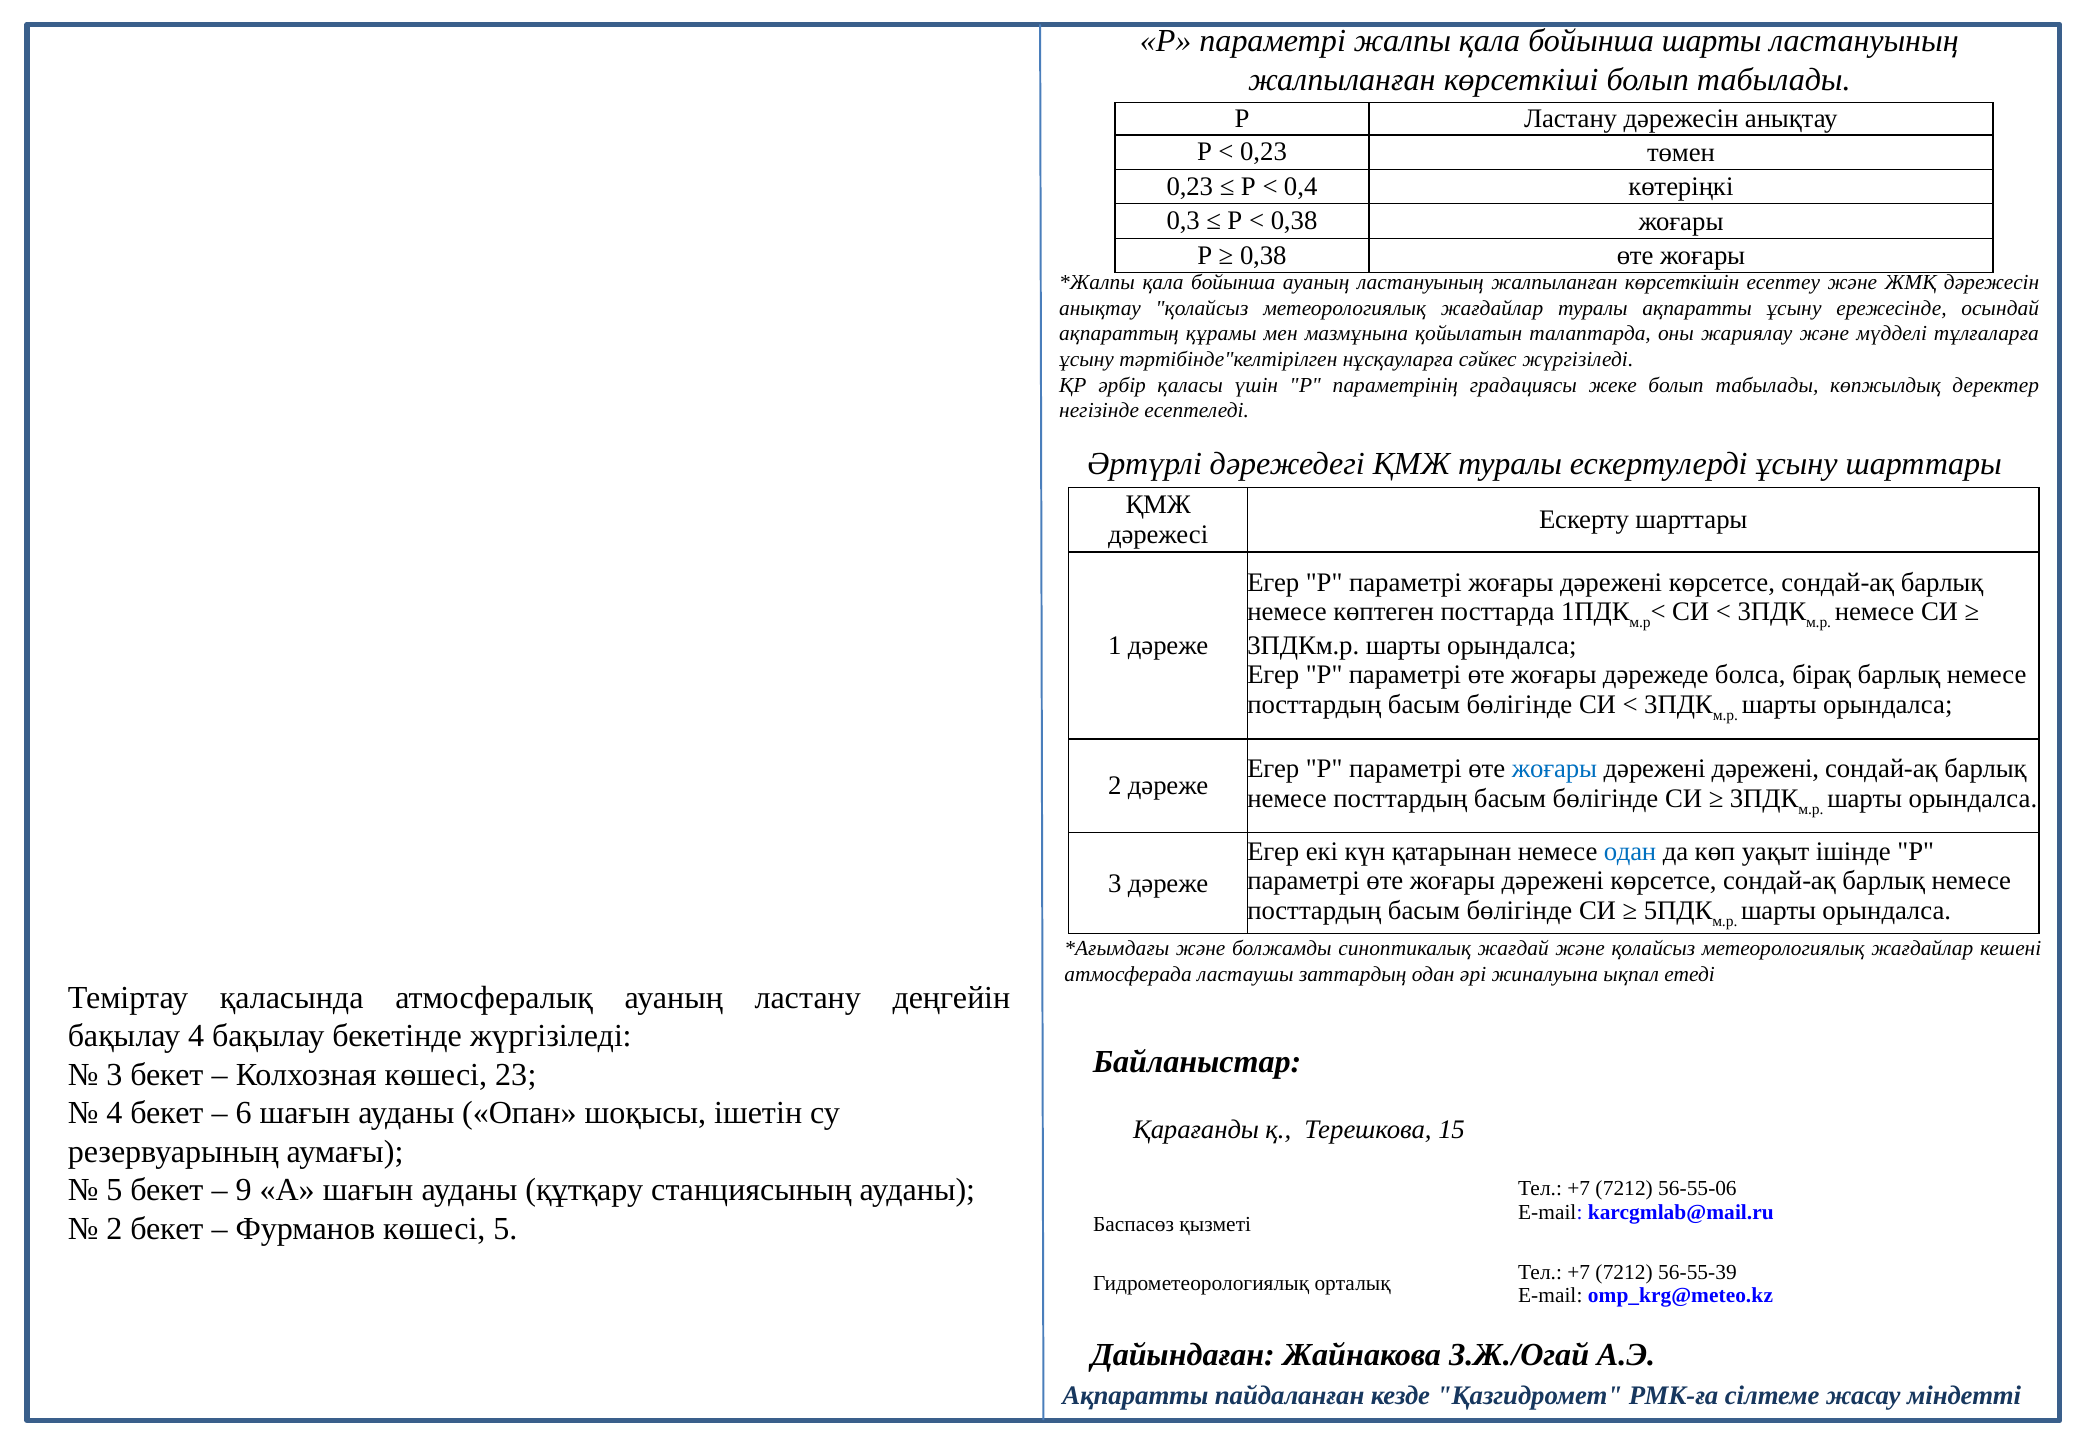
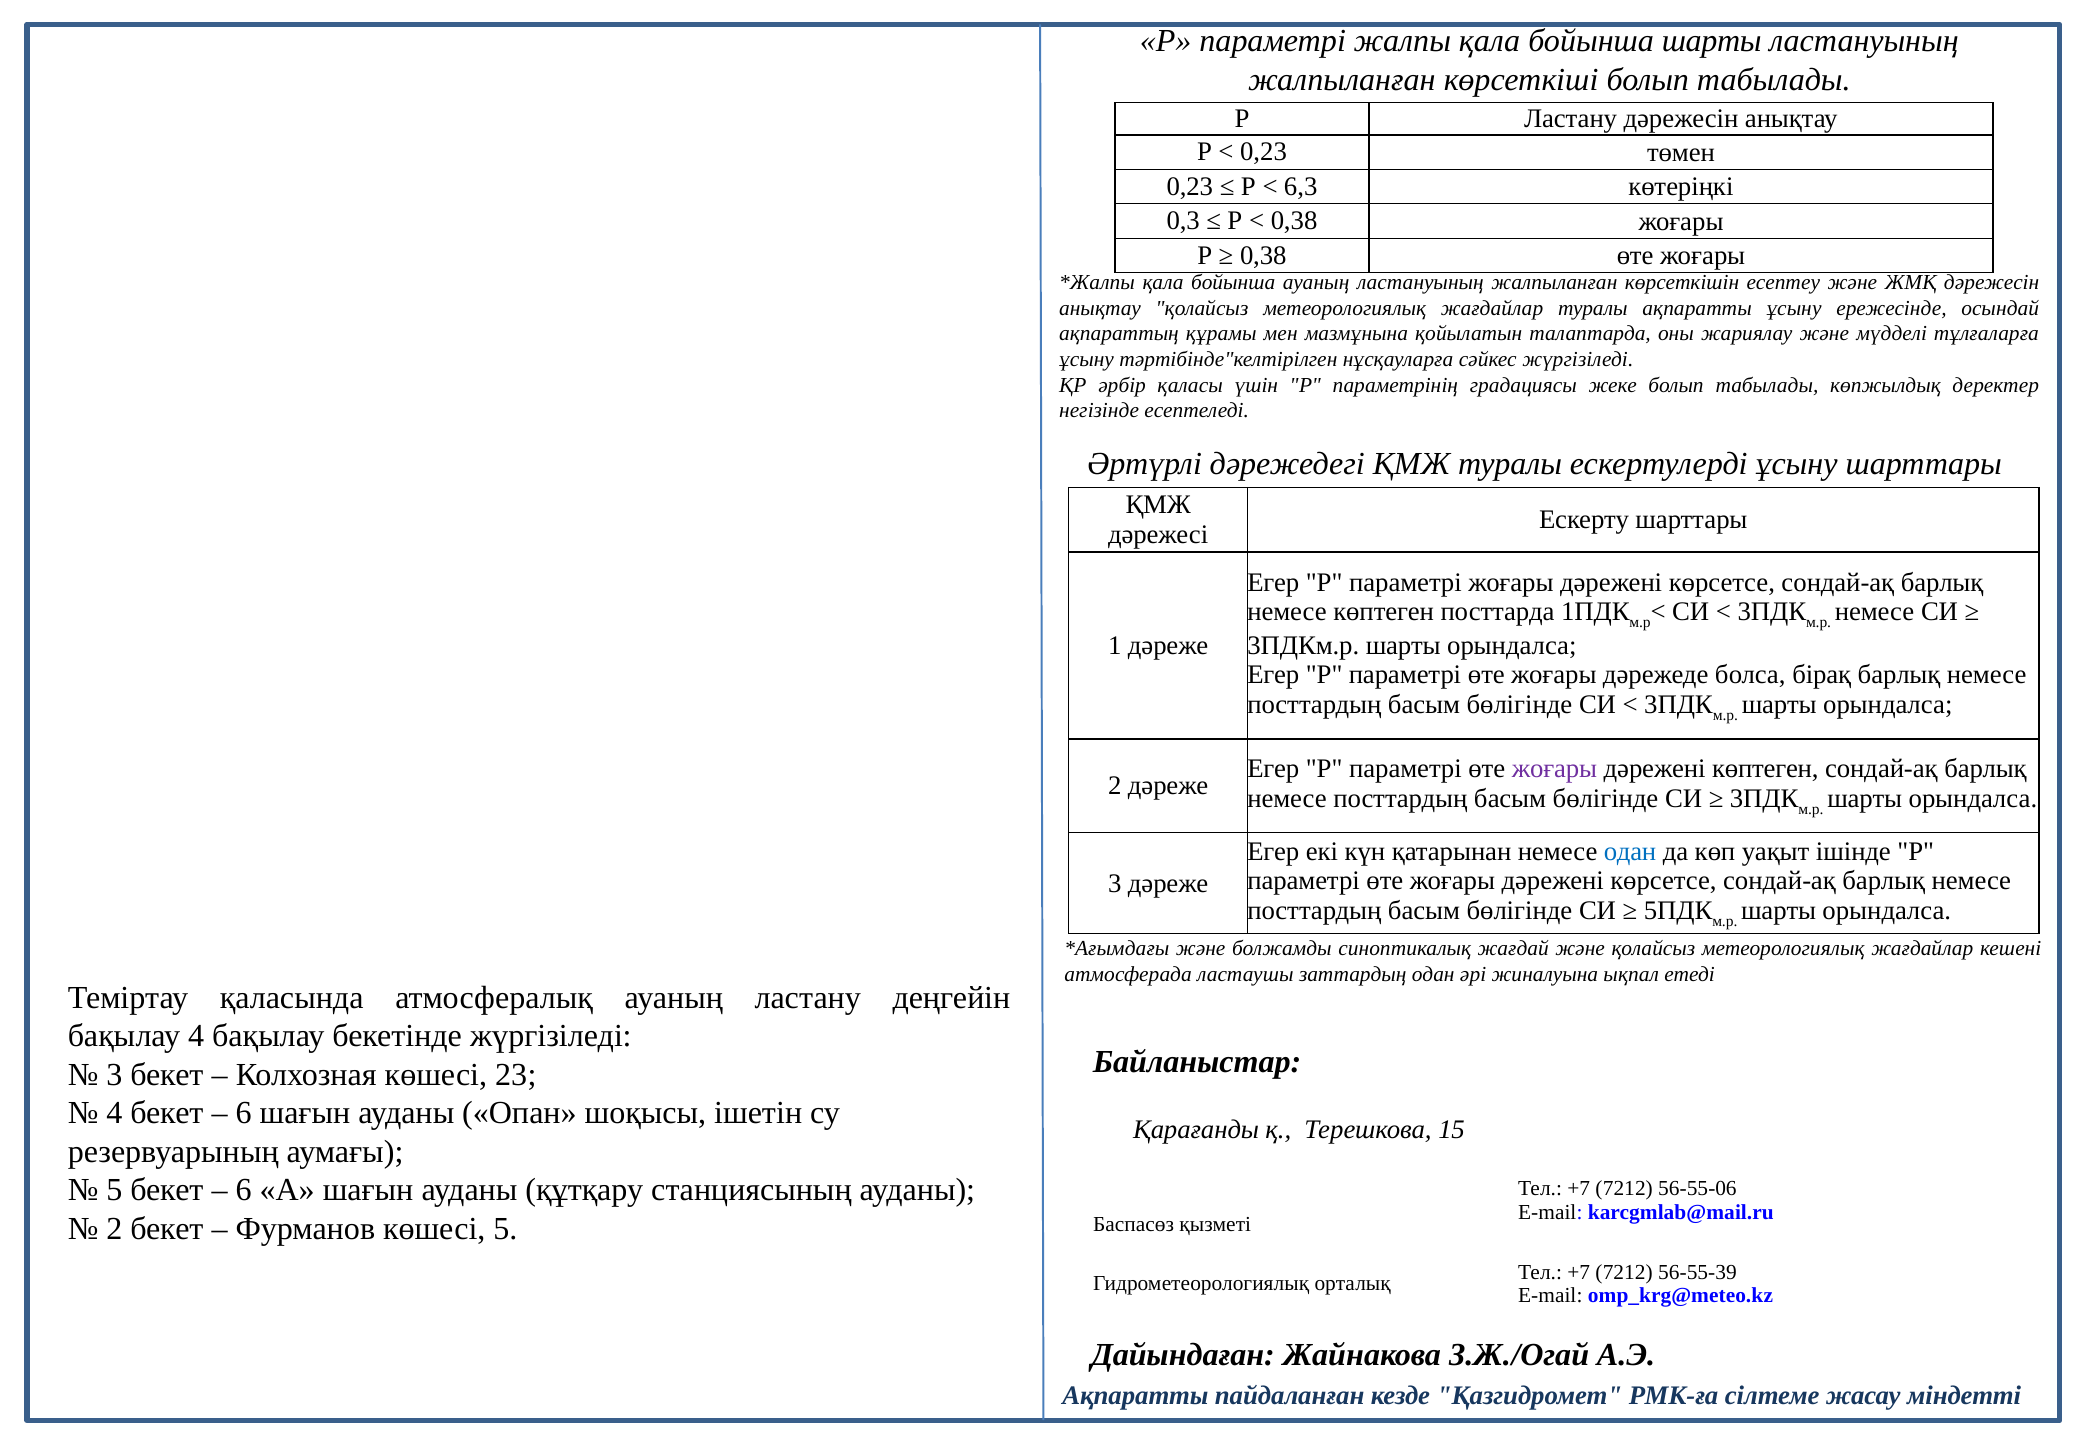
0,4: 0,4 -> 6,3 (1301, 186)
жоғары colour: blue -> purple (1554, 769)
дәрежені дәрежені: дәрежені -> көптеген (1765, 769)
9: 9 -> 6 (244, 1190)
